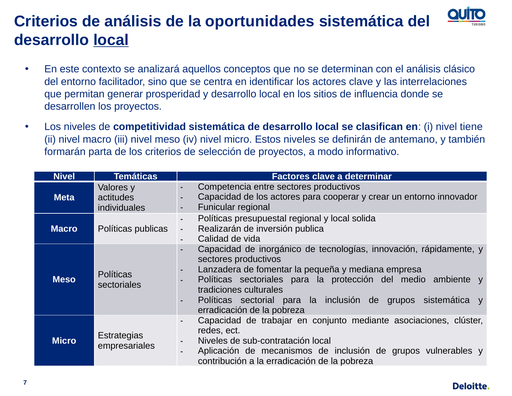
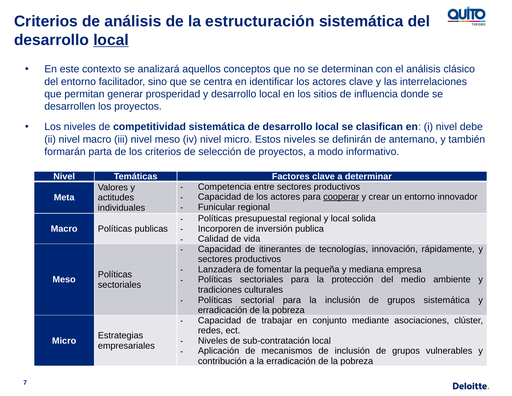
oportunidades: oportunidades -> estructuración (260, 21)
tiene: tiene -> debe (471, 127)
cooperar underline: none -> present (341, 197)
Realizarán: Realizarán -> Incorporen (220, 229)
inorgánico: inorgánico -> itinerantes (280, 249)
